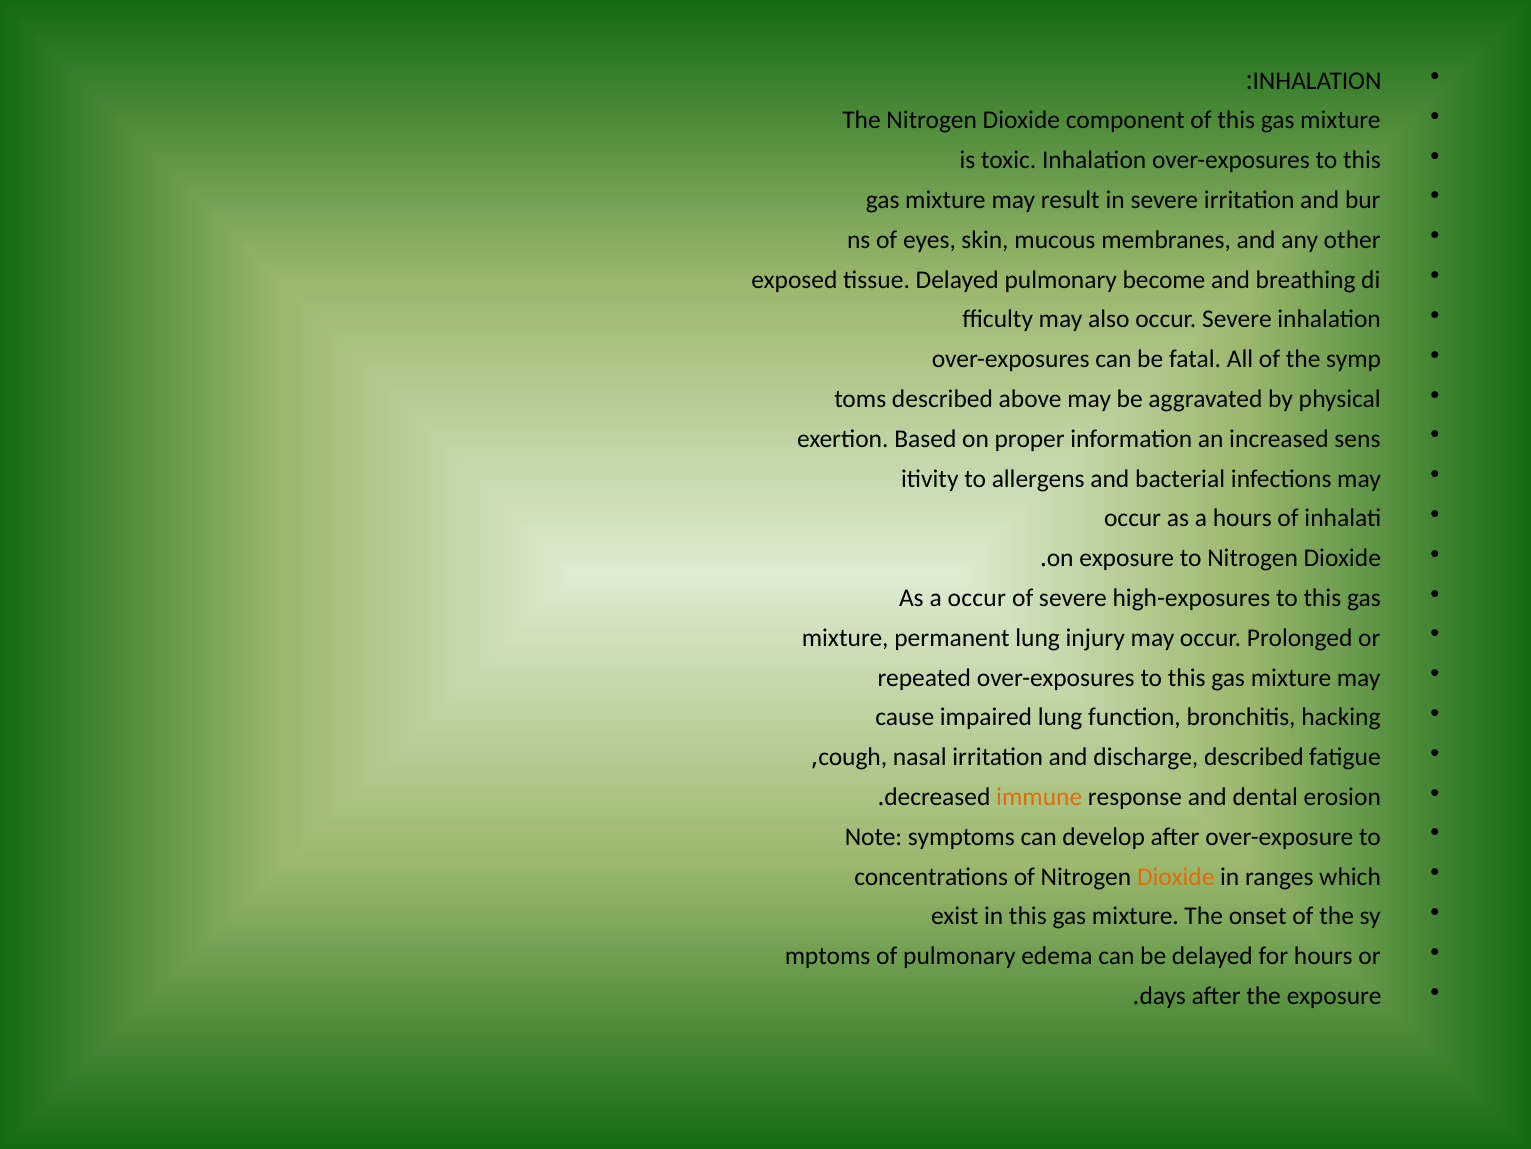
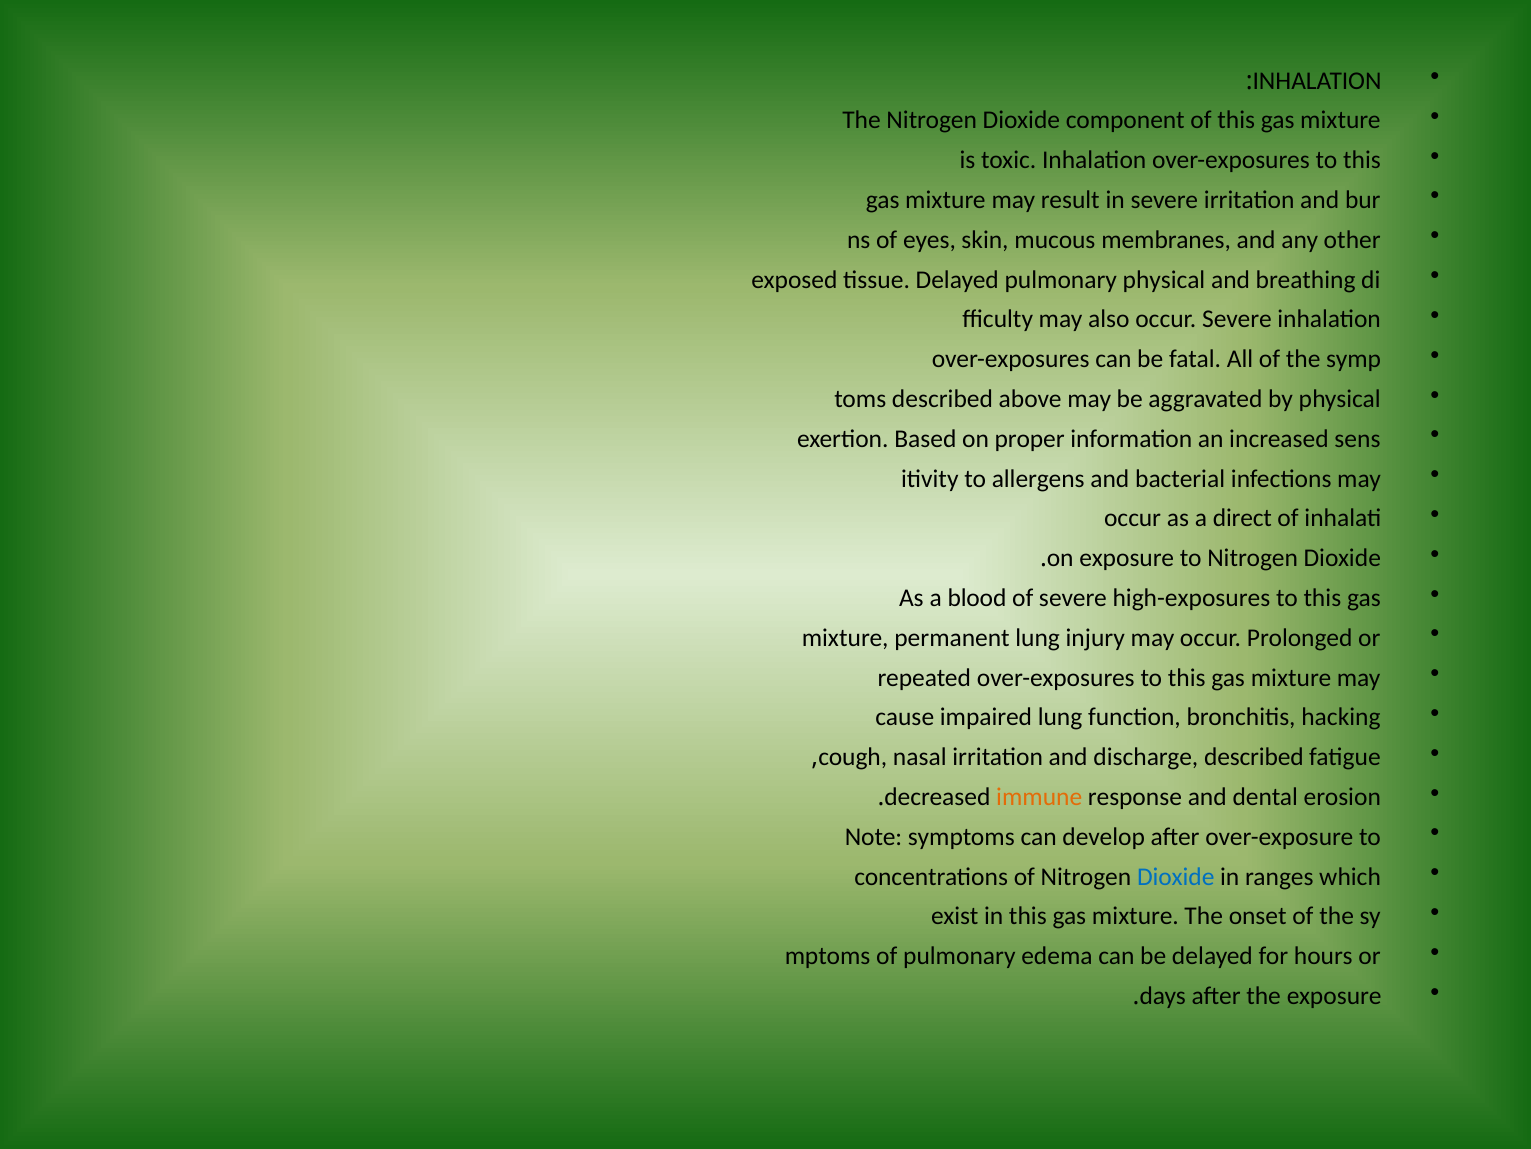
pulmonary become: become -> physical (1164, 279)
a hours: hours -> direct (1242, 518)
a occur: occur -> blood (977, 598)
Dioxide colour: orange -> blue (1176, 876)
